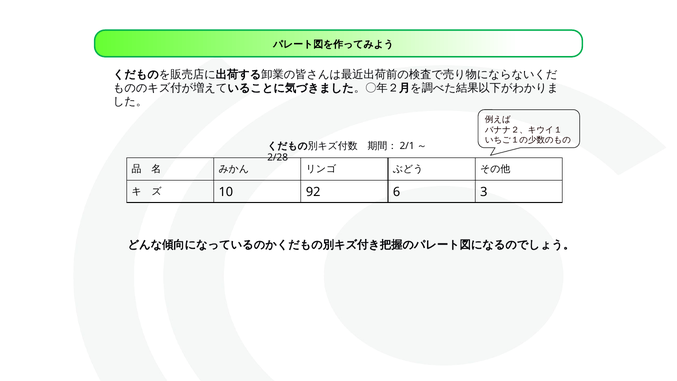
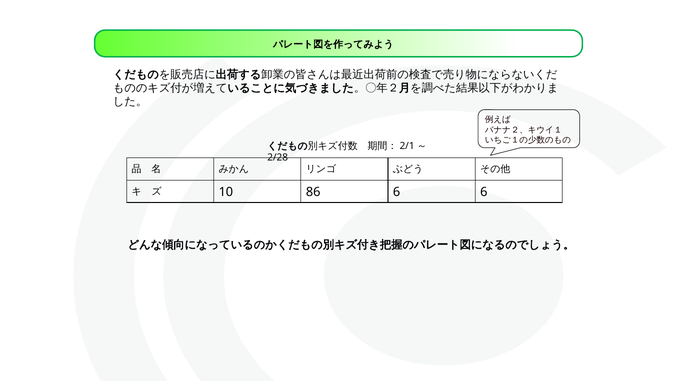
92: 92 -> 86 (313, 192)
6 3: 3 -> 6 (484, 192)
